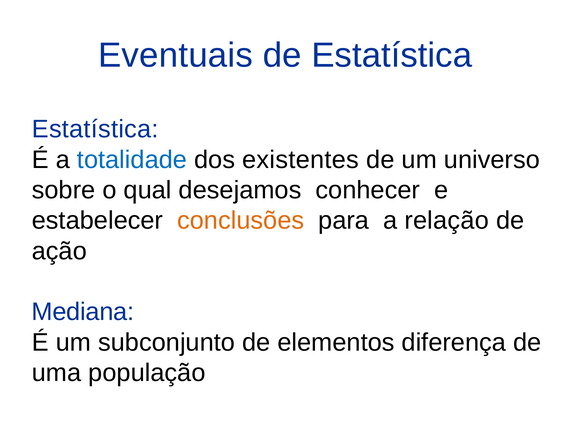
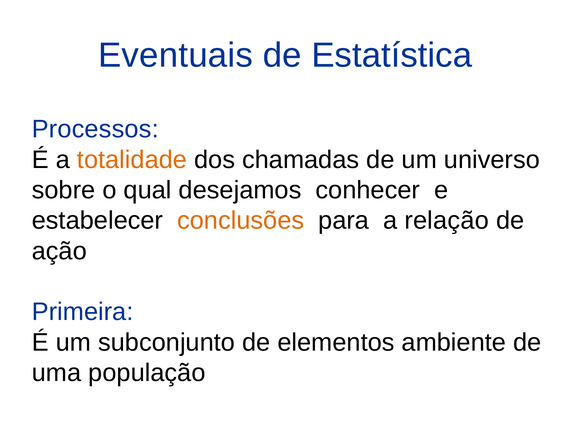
Estatística: Estatística -> Processos (95, 129)
totalidade colour: blue -> orange (132, 160)
existentes: existentes -> chamadas (301, 160)
Mediana: Mediana -> Primeira (83, 312)
diferença: diferença -> ambiente (454, 343)
